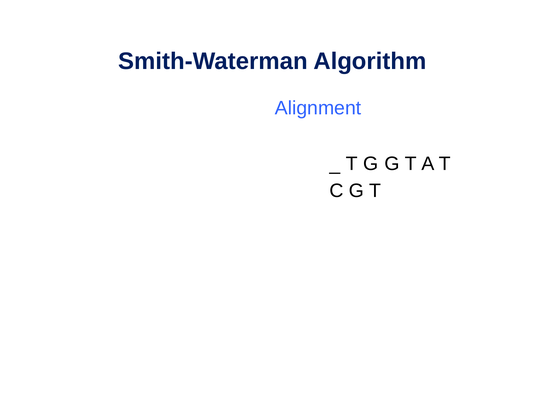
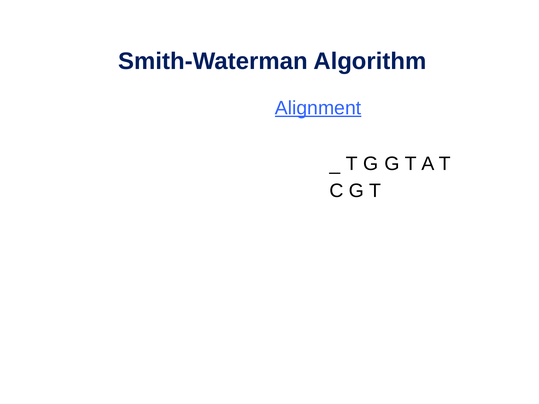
Alignment underline: none -> present (318, 108)
